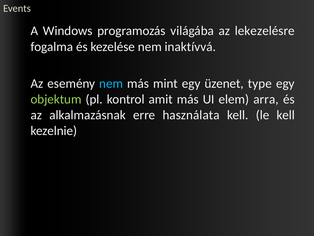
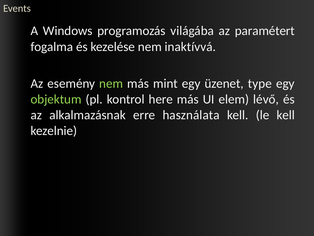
lekezelésre: lekezelésre -> paramétert (265, 31)
nem colour: light blue -> light green (111, 83)
amit: amit -> here (161, 99)
arra: arra -> lévő (266, 99)
